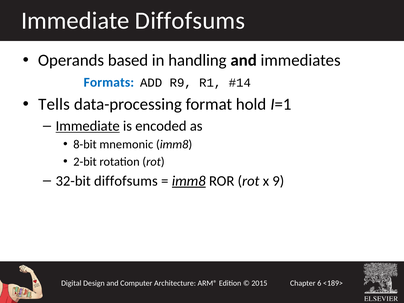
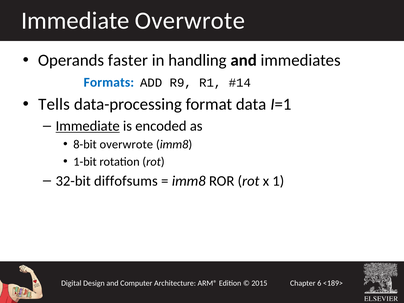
Immediate Diffofsums: Diffofsums -> Overwrote (190, 21)
based: based -> faster (128, 60)
hold: hold -> data (251, 104)
8-bit mnemonic: mnemonic -> overwrote (126, 144)
2-bit: 2-bit -> 1-bit (85, 162)
imm8 underline: present -> none (189, 181)
9: 9 -> 1 (278, 181)
